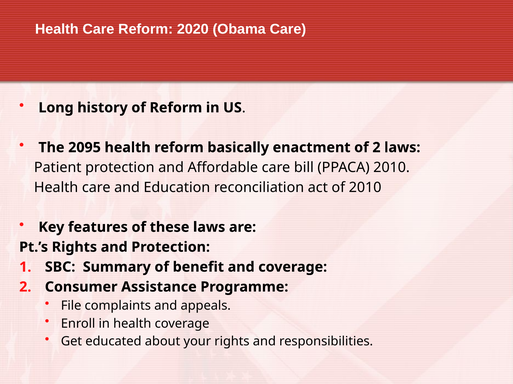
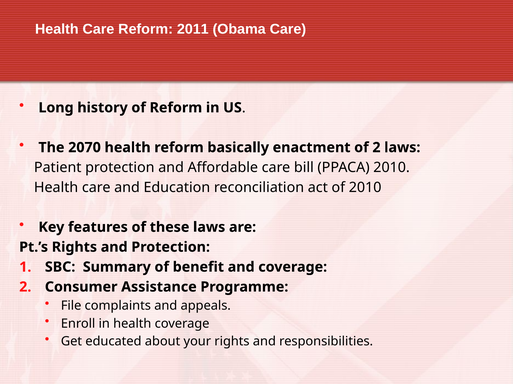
2020: 2020 -> 2011 (193, 29)
2095: 2095 -> 2070 (85, 148)
